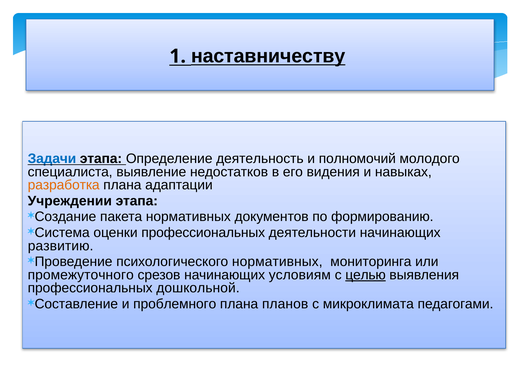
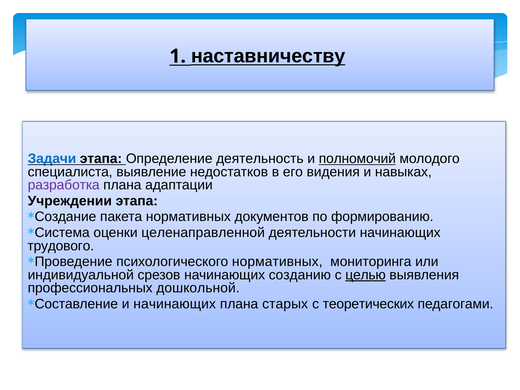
полномочий underline: none -> present (357, 159)
разработка colour: orange -> purple (64, 185)
оценки профессиональных: профессиональных -> целенаправленной (203, 233)
развитию: развитию -> трудового (61, 246)
промежуточного: промежуточного -> индивидуальной (81, 275)
условиям: условиям -> созданию (300, 275)
и проблемного: проблемного -> начинающих (175, 304)
планов: планов -> старых (285, 304)
микроклимата: микроклимата -> теоретических (368, 304)
